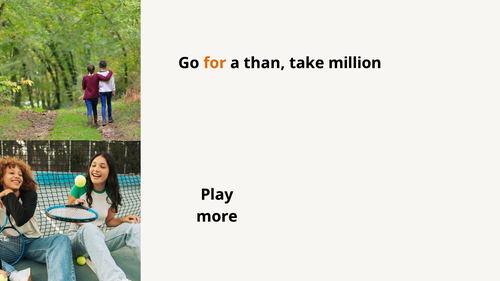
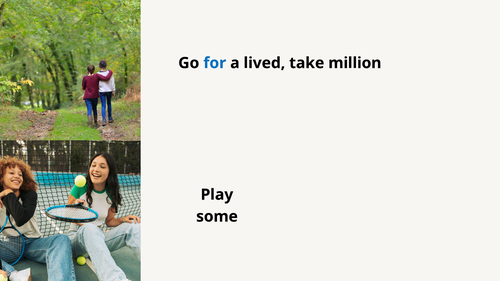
for colour: orange -> blue (215, 63)
than: than -> lived (264, 63)
more: more -> some (217, 217)
